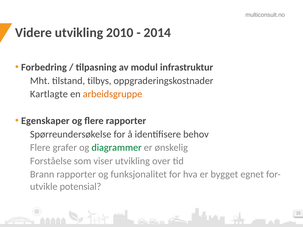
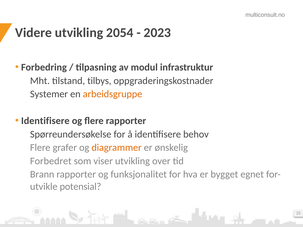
2010: 2010 -> 2054 (120, 33)
2014: 2014 -> 2023 (157, 33)
Kartlagte: Kartlagte -> Systemer (49, 94)
Egenskaper: Egenskaper -> Identifisere (45, 121)
diagrammer colour: green -> orange (117, 148)
Forståelse: Forståelse -> Forbedret (51, 161)
